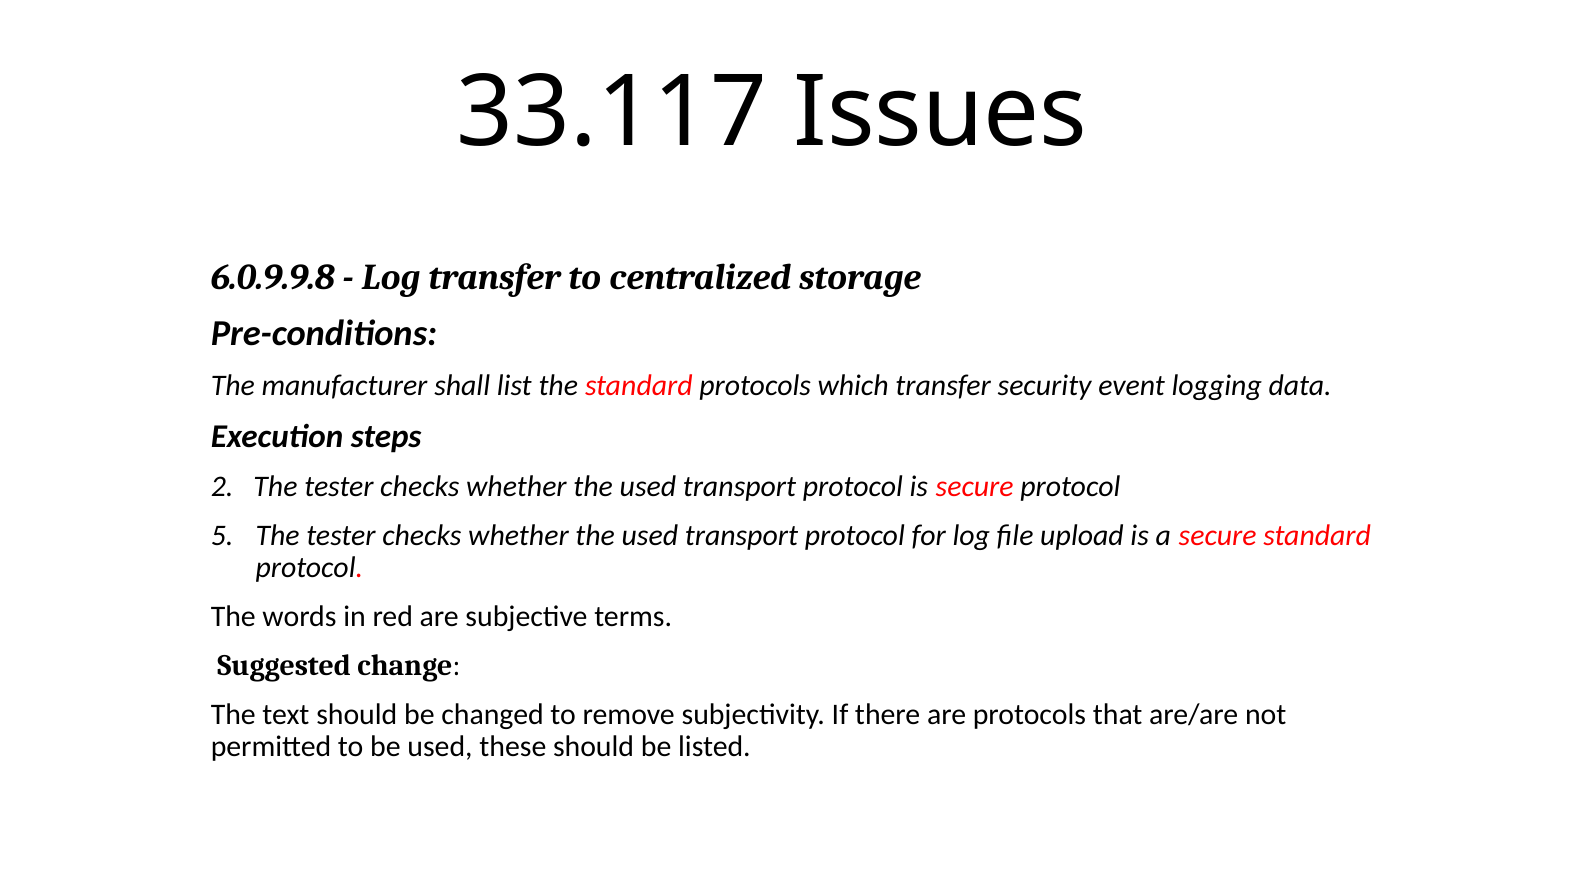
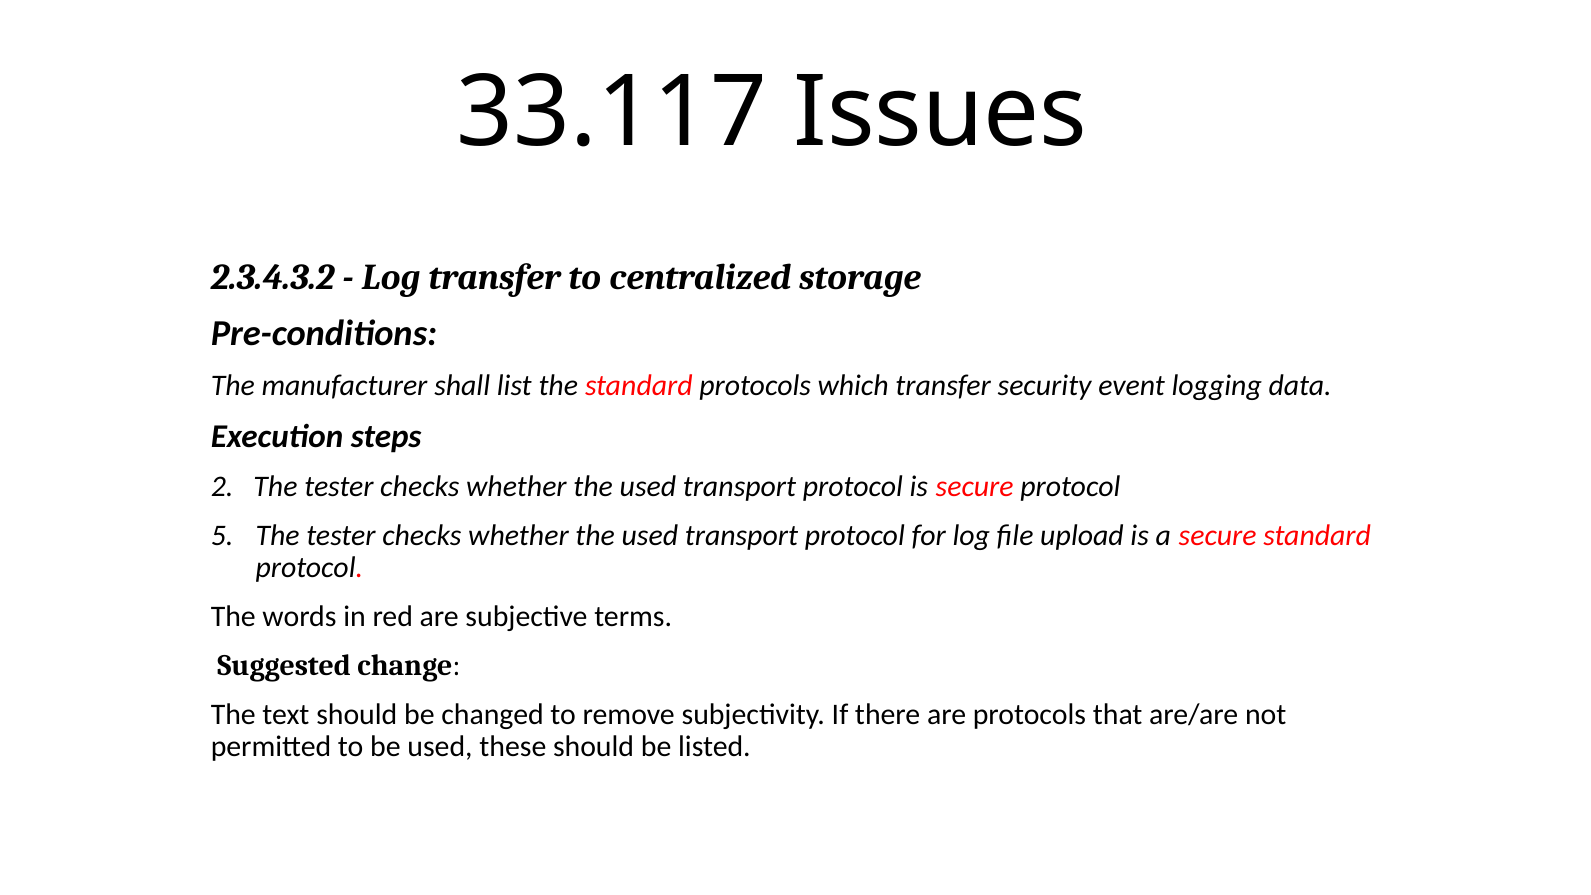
6.0.9.9.8: 6.0.9.9.8 -> 2.3.4.3.2 (273, 277)
